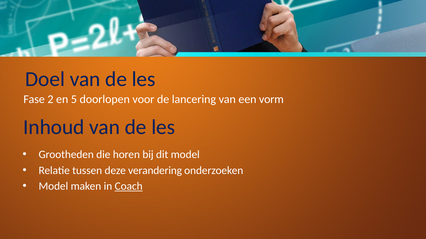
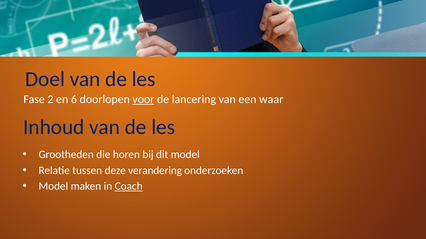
5: 5 -> 6 (74, 100)
voor underline: none -> present (143, 100)
vorm: vorm -> waar (271, 100)
